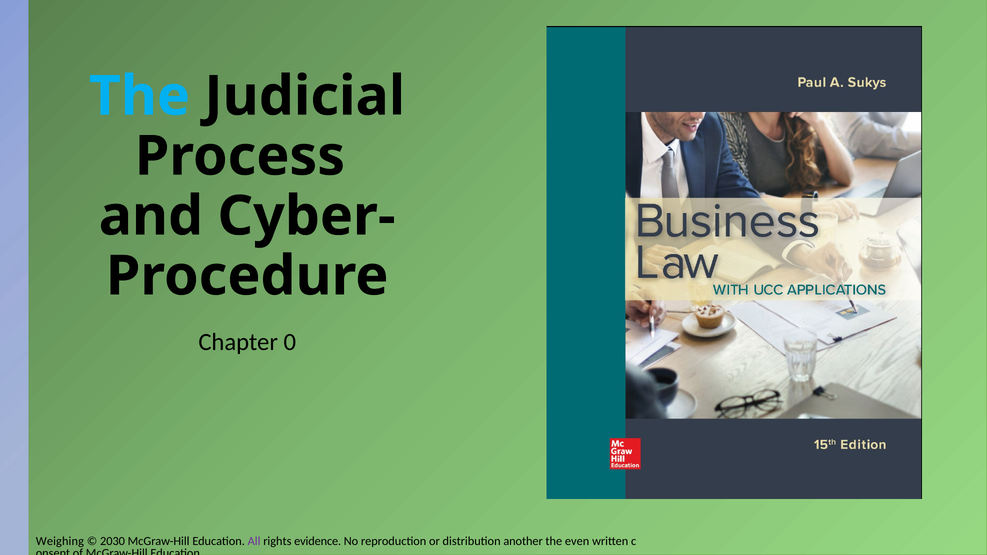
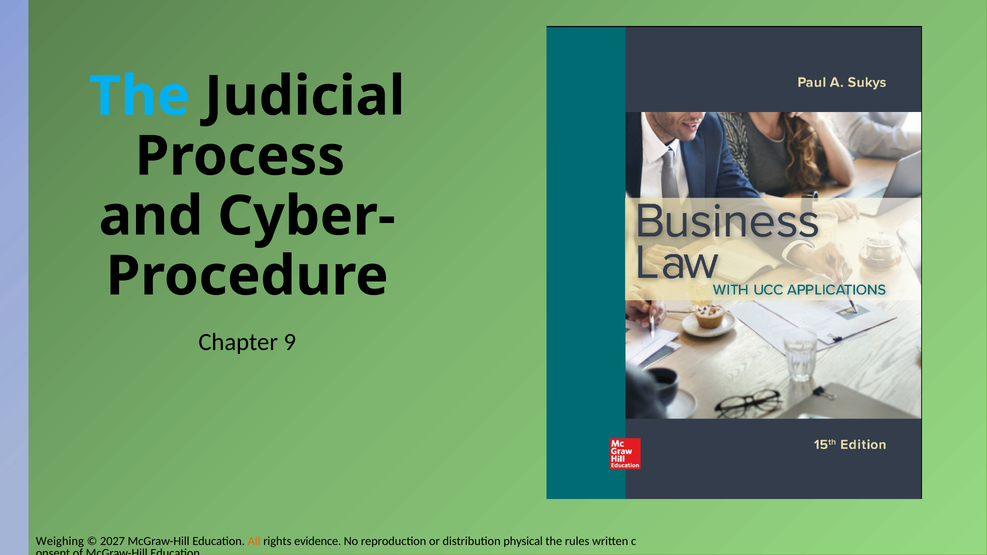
0: 0 -> 9 (290, 342)
2030: 2030 -> 2027 (113, 541)
All colour: purple -> orange (254, 541)
another: another -> physical (523, 541)
even: even -> rules (577, 541)
